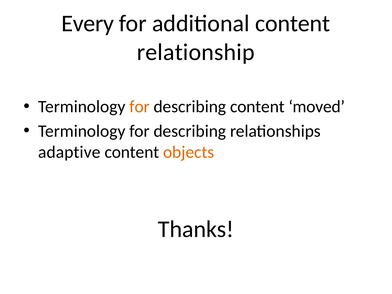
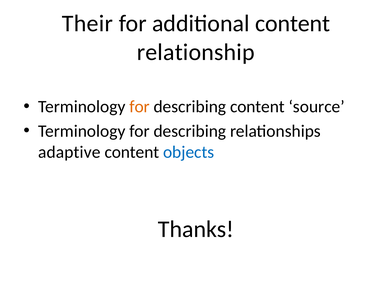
Every: Every -> Their (87, 24)
moved: moved -> source (317, 107)
objects colour: orange -> blue (189, 152)
